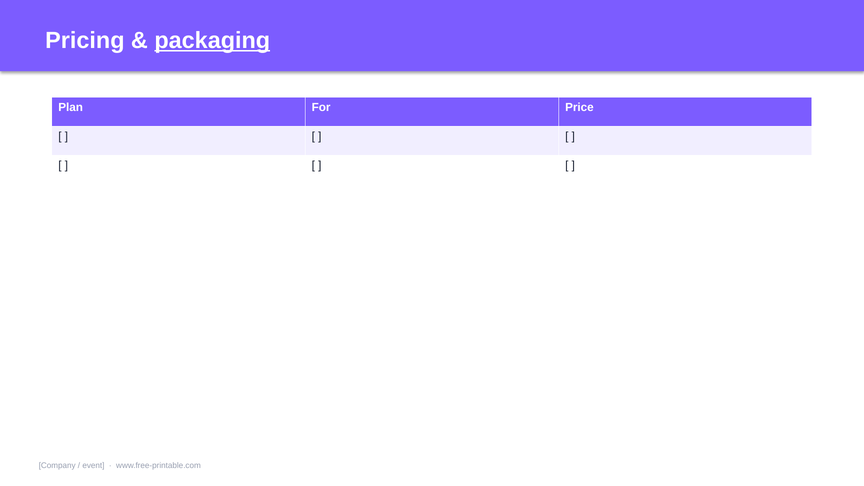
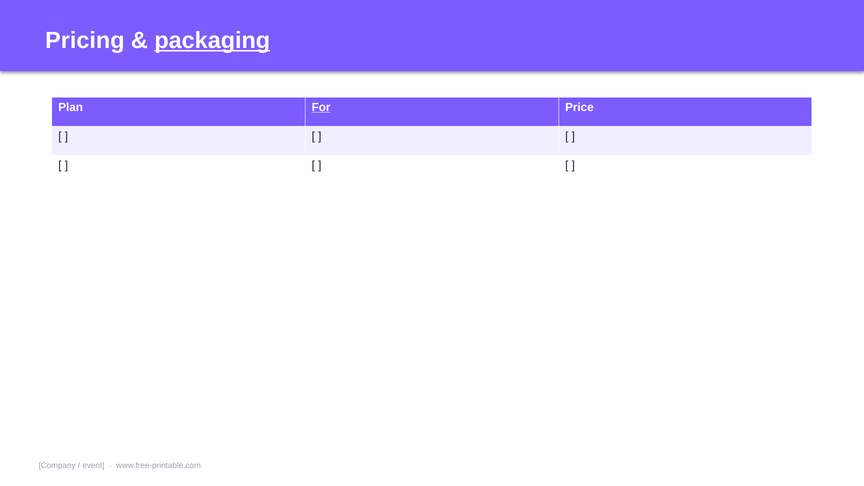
For underline: none -> present (321, 107)
